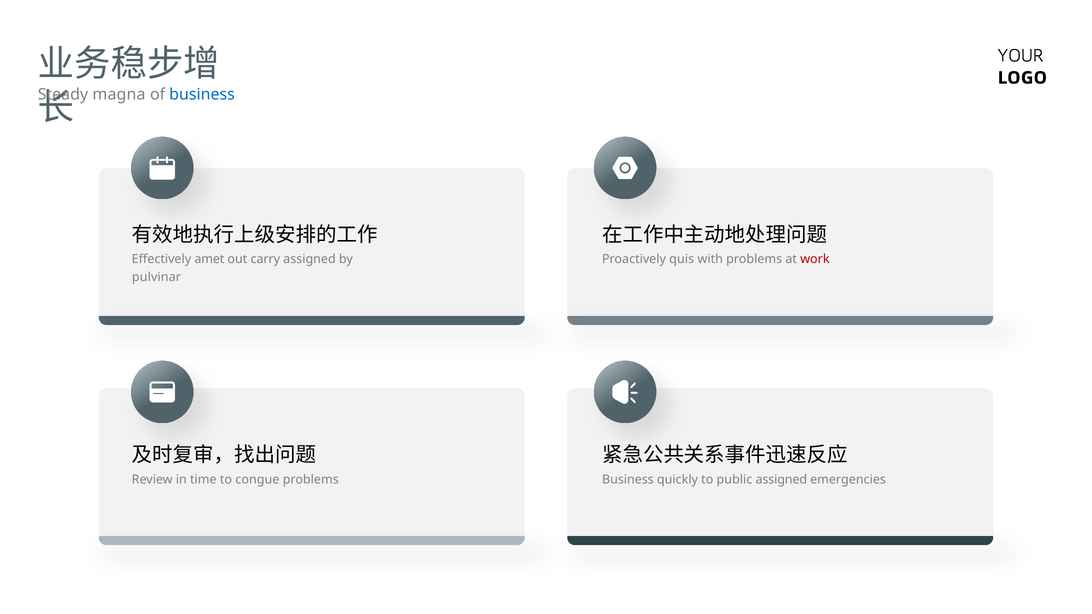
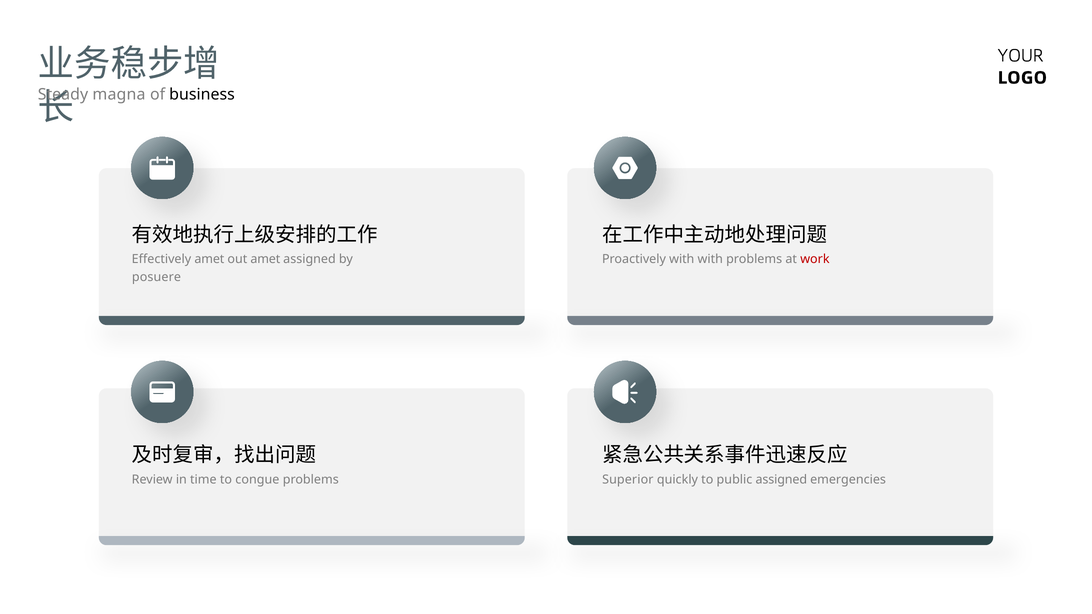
business colour: blue -> black (202, 95)
out carry: carry -> amet (265, 259)
Proactively quis: quis -> with (682, 259)
pulvinar: pulvinar -> posuere (156, 277)
problems Business: Business -> Superior (628, 480)
